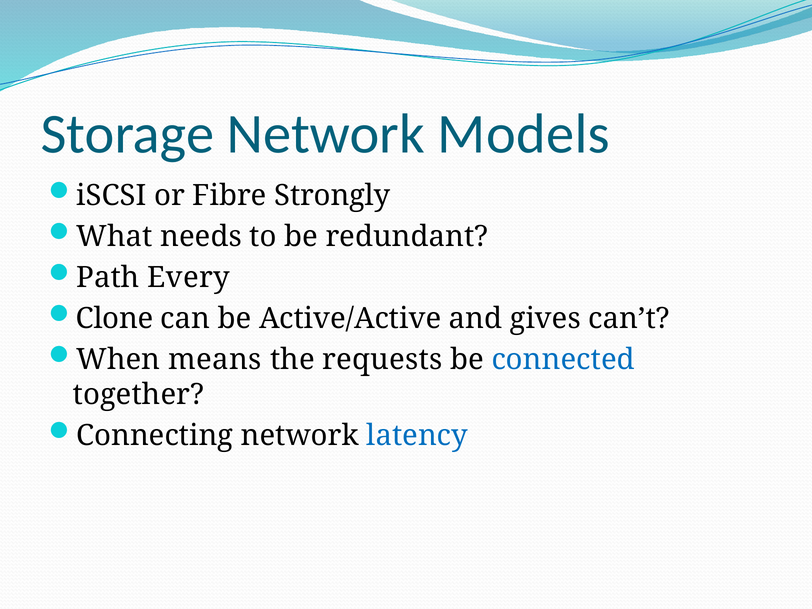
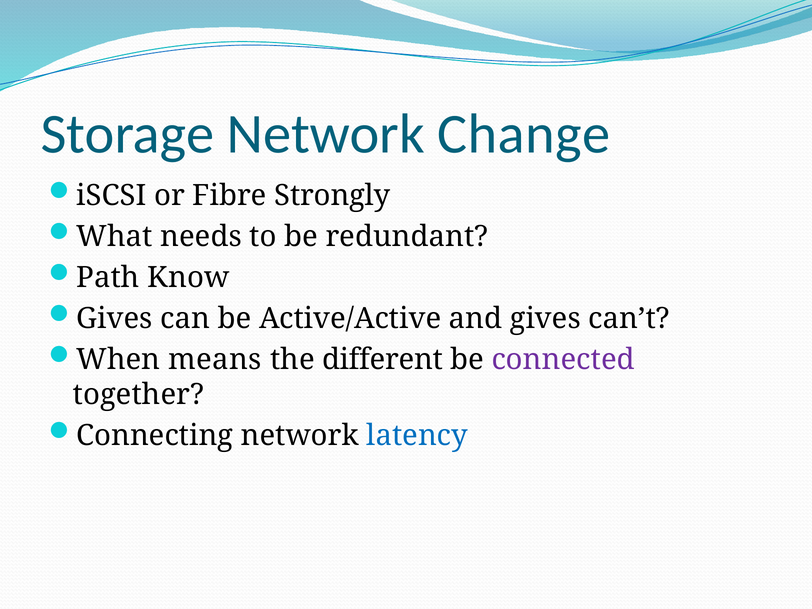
Models: Models -> Change (524, 134)
Every: Every -> Know (188, 278)
Clone: Clone -> Gives (115, 319)
requests: requests -> different (383, 360)
connected colour: blue -> purple (563, 360)
